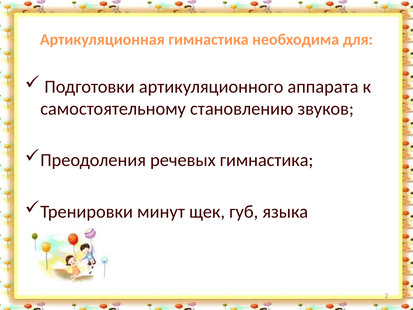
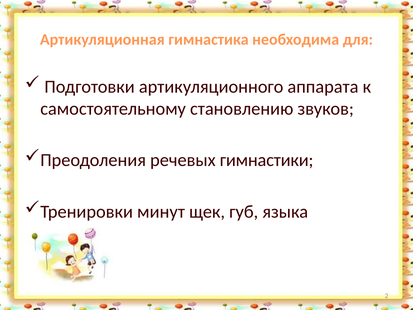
речевых гимнастика: гимнастика -> гимнастики (267, 160)
